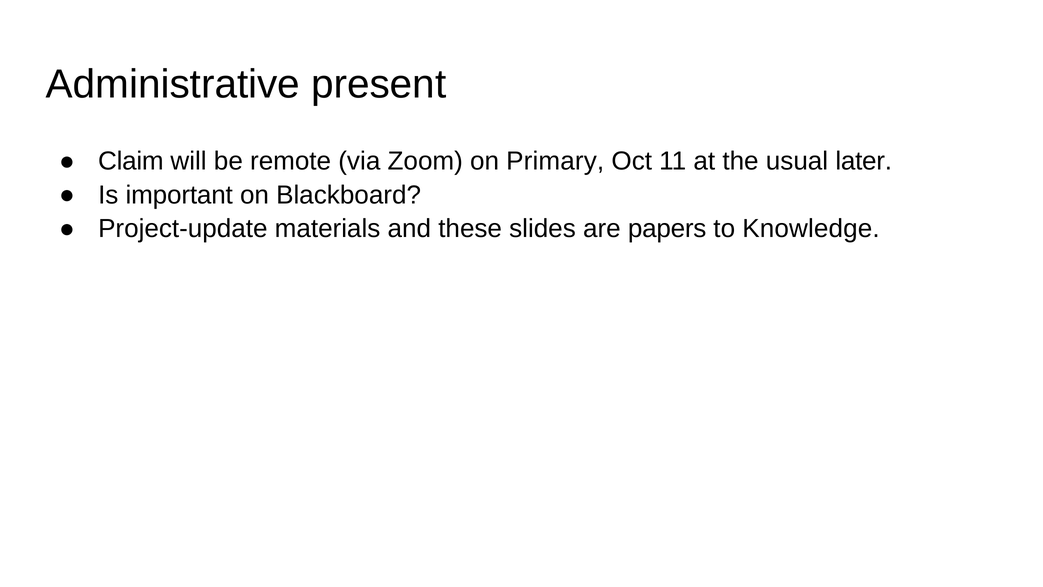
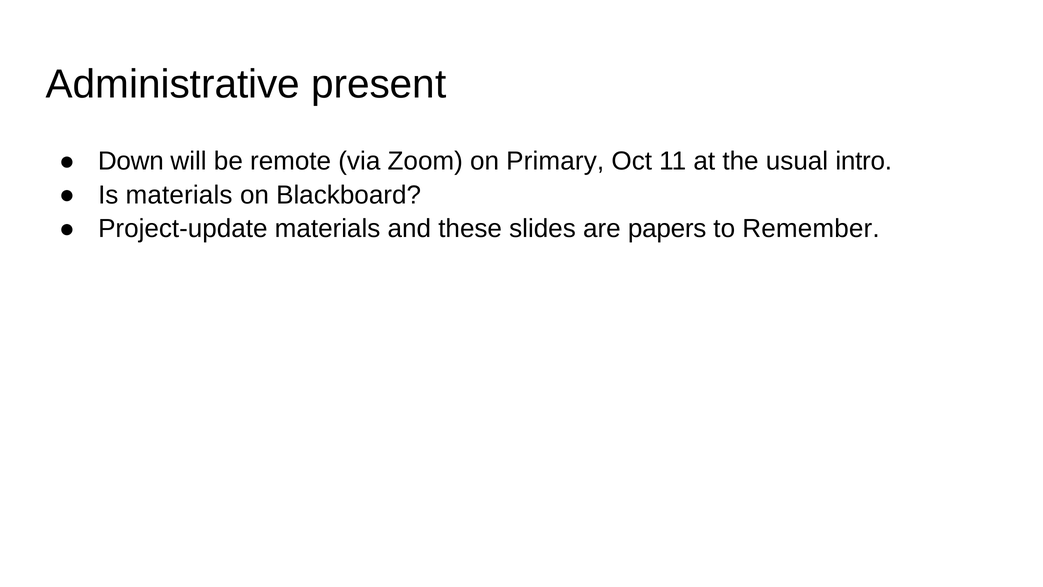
Claim: Claim -> Down (131, 161)
later: later -> intro (864, 161)
Is important: important -> materials (179, 195)
Knowledge: Knowledge -> Remember (811, 228)
